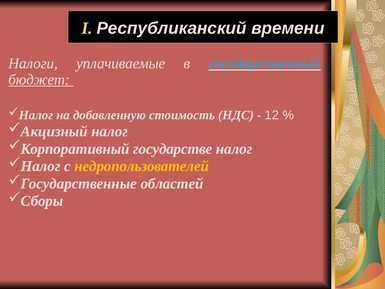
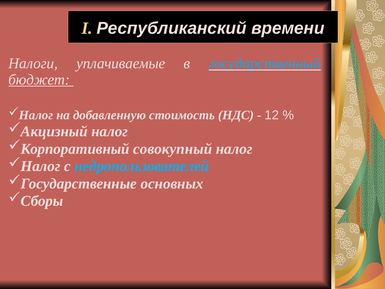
государстве: государстве -> совокупный (173, 149)
недропользователей colour: yellow -> light blue (142, 166)
областей: областей -> основных (172, 183)
